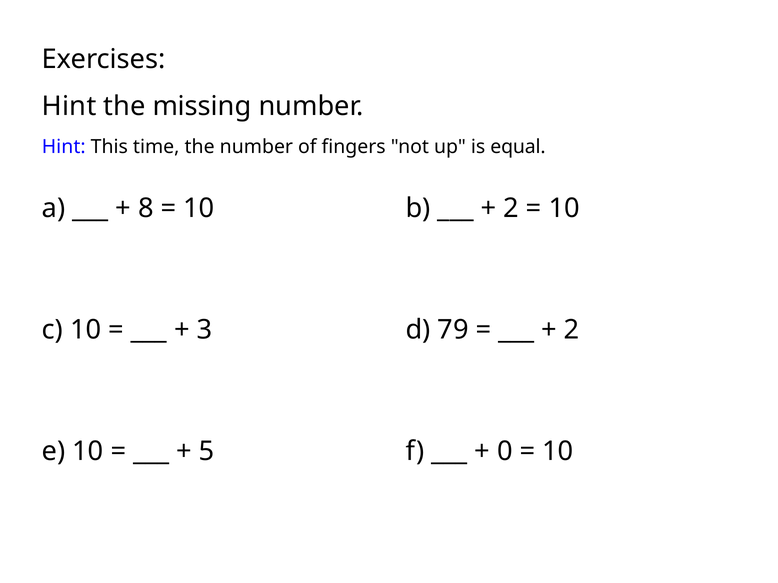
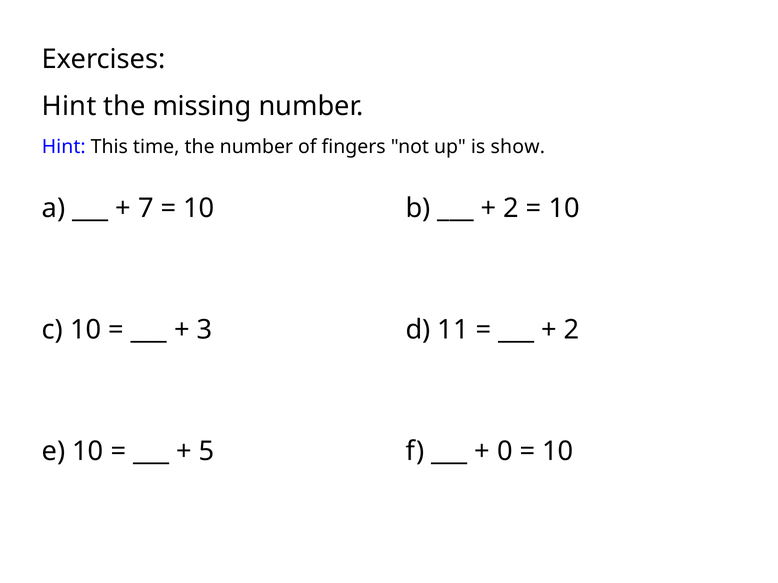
equal: equal -> show (518, 147)
8: 8 -> 7 (146, 208)
79: 79 -> 11 (453, 330)
